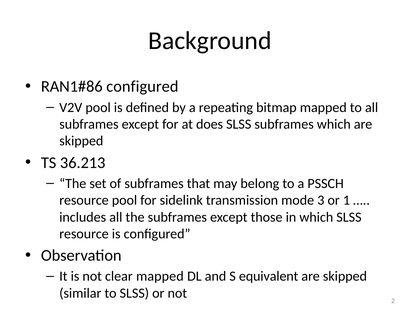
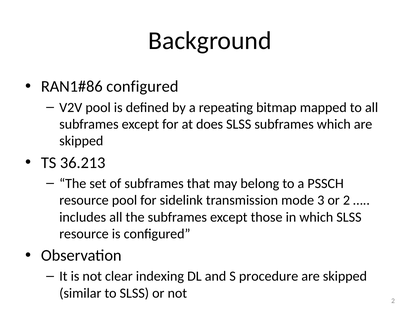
or 1: 1 -> 2 (346, 200)
clear mapped: mapped -> indexing (160, 276)
equivalent: equivalent -> procedure (269, 276)
